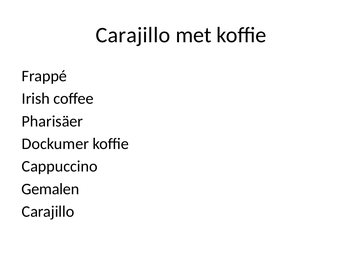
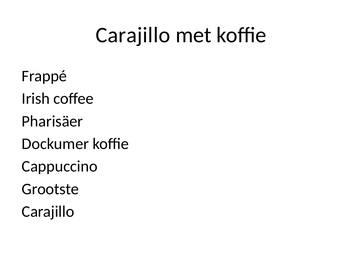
Gemalen: Gemalen -> Grootste (50, 189)
